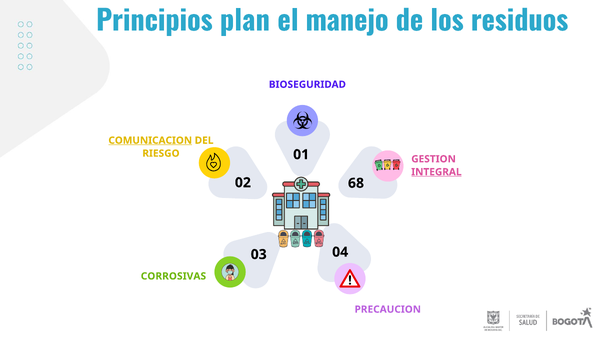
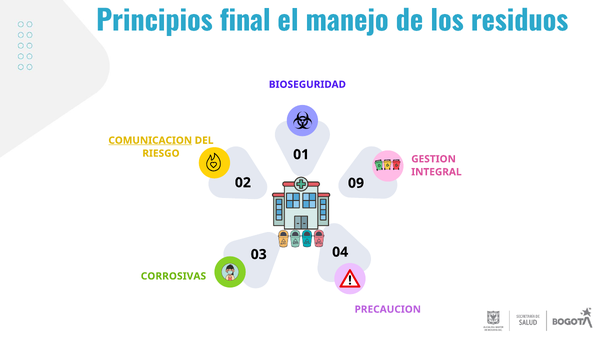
plan: plan -> final (245, 21)
INTEGRAL underline: present -> none (436, 172)
68: 68 -> 09 (356, 183)
